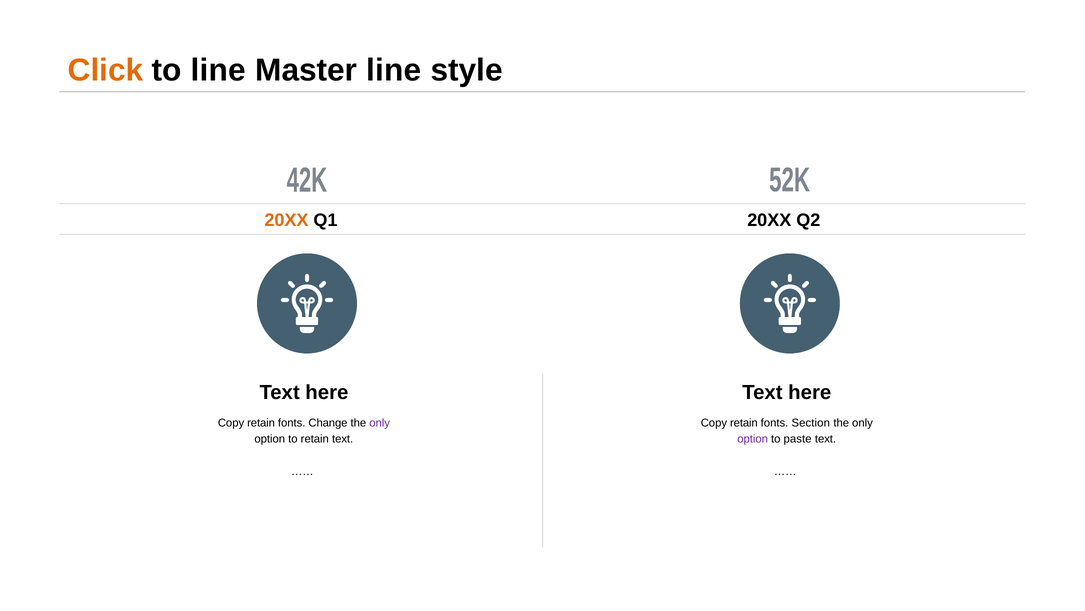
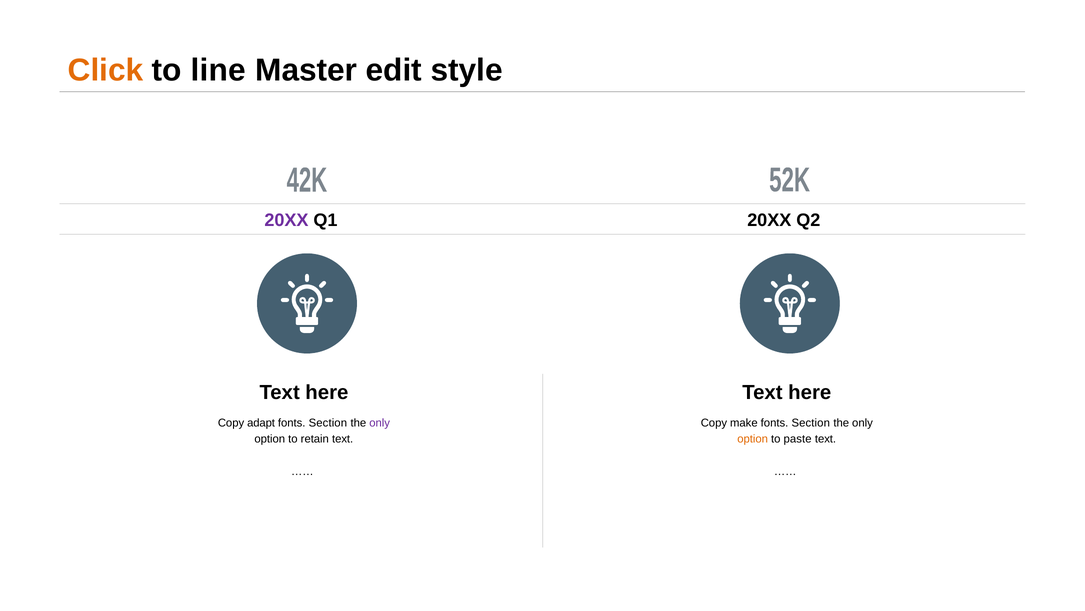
Master line: line -> edit (394, 70)
20XX colour: orange -> purple (286, 220)
retain: retain -> adapt (261, 422)
Change: Change -> Section (328, 422)
retain: retain -> make (744, 422)
option colour: purple -> orange (753, 439)
